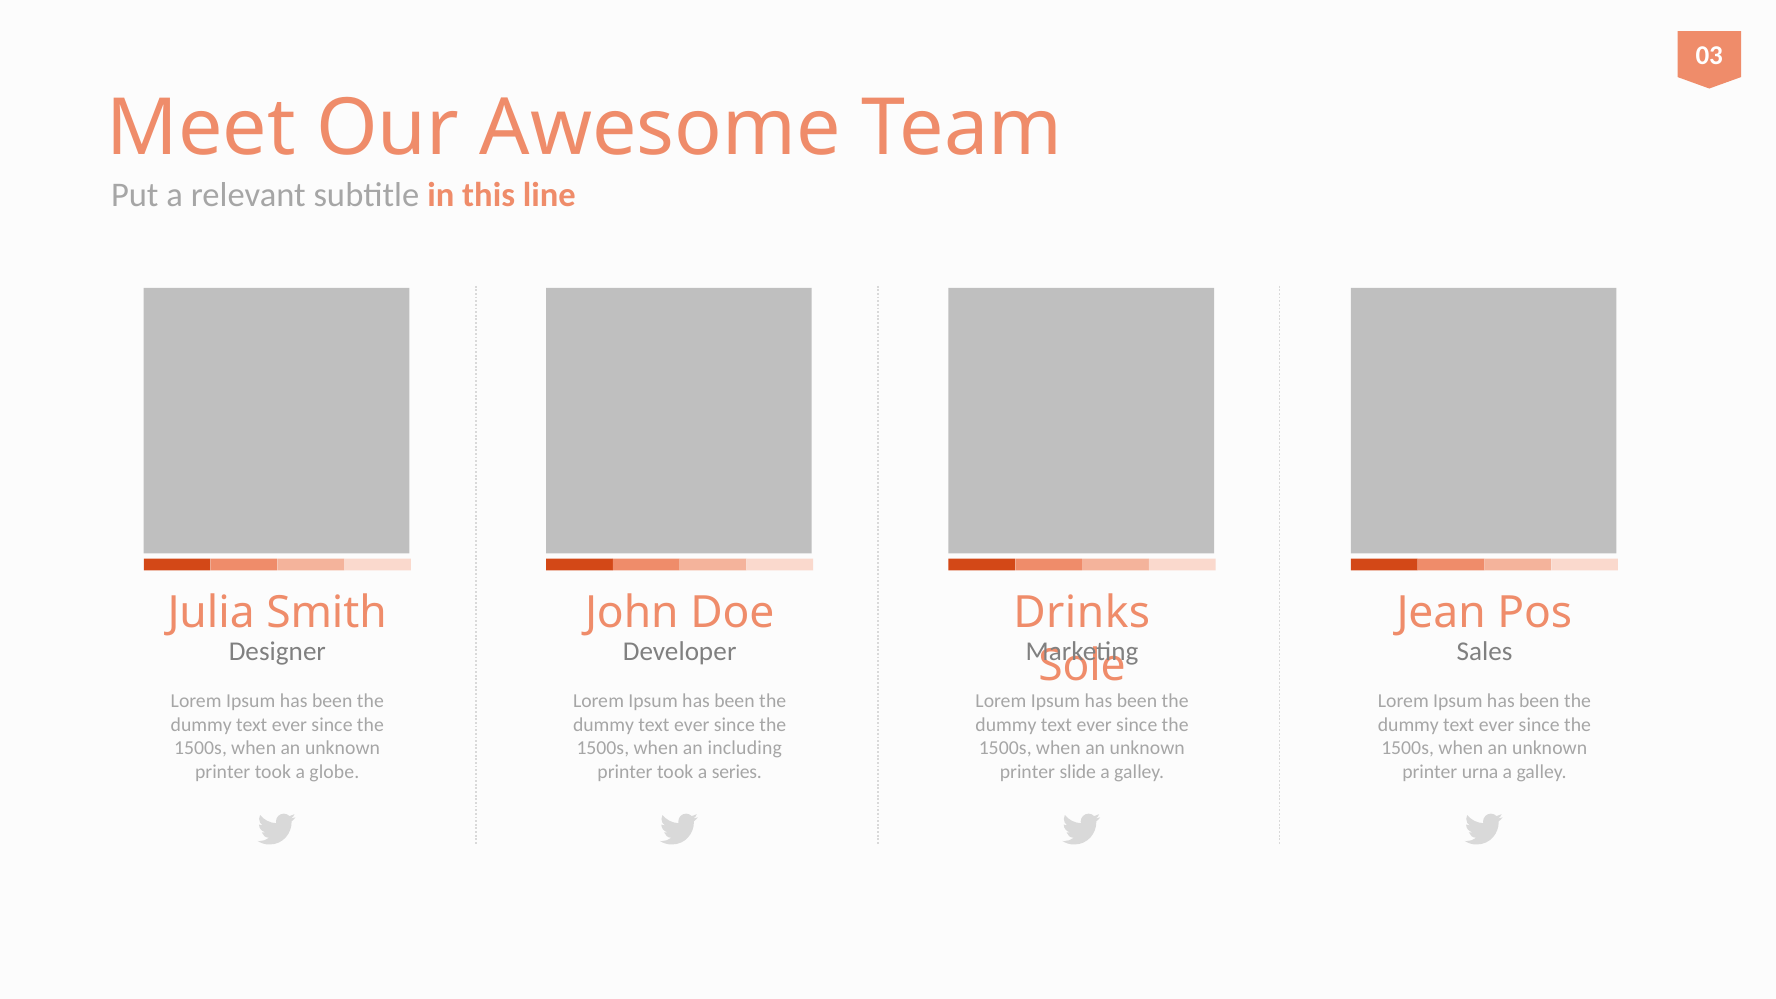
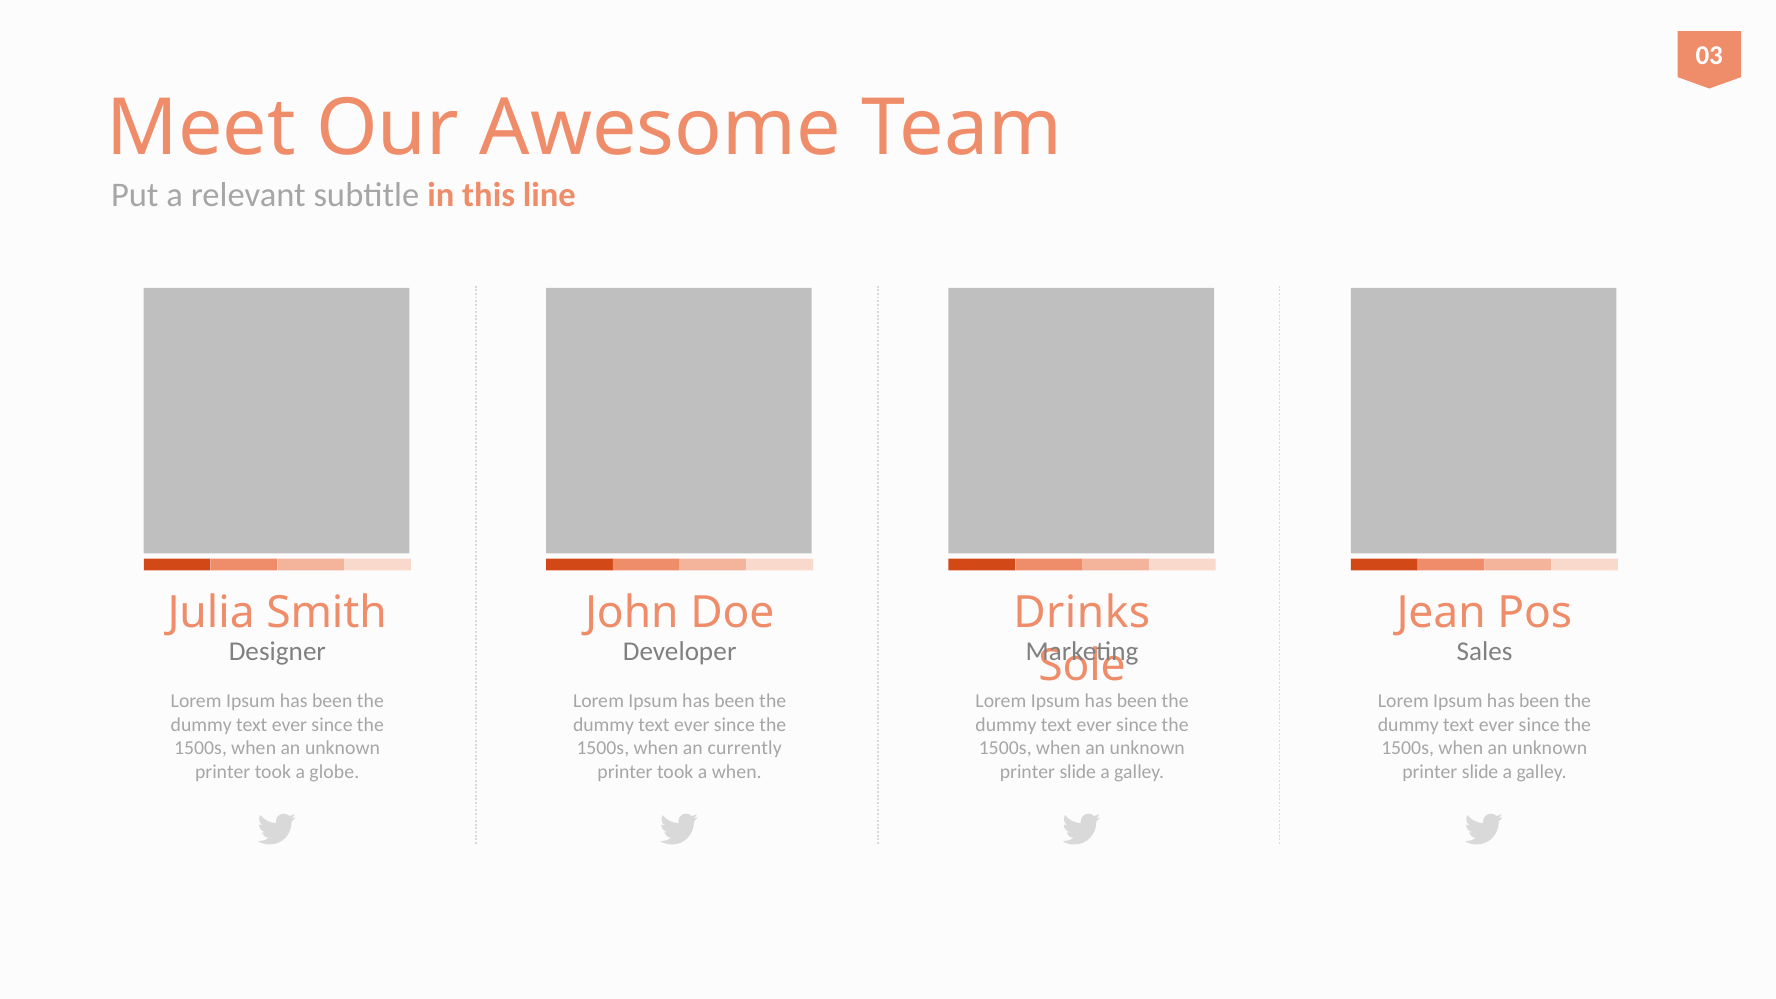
including: including -> currently (745, 748)
a series: series -> when (737, 772)
urna: urna -> slide (1480, 772)
